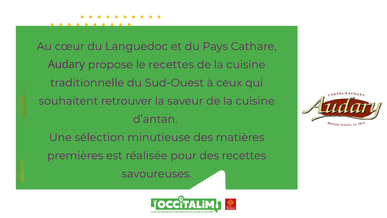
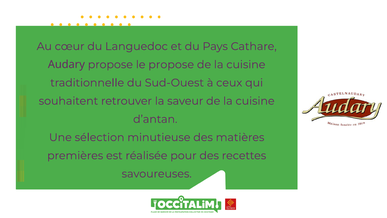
le recettes: recettes -> propose (171, 64)
